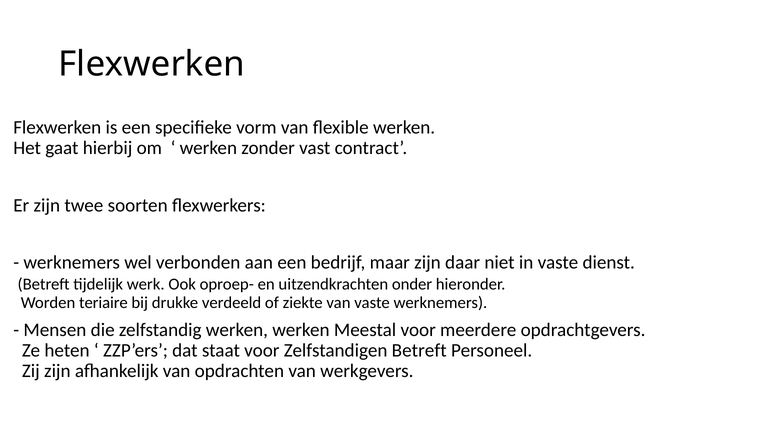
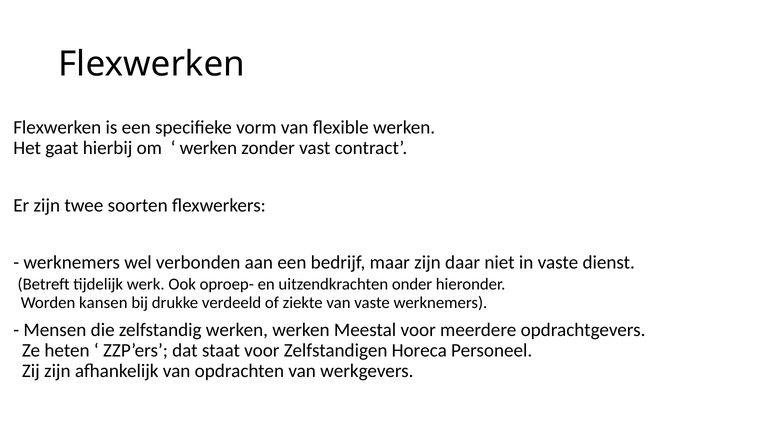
teriaire: teriaire -> kansen (103, 303)
Zelfstandigen Betreft: Betreft -> Horeca (419, 351)
